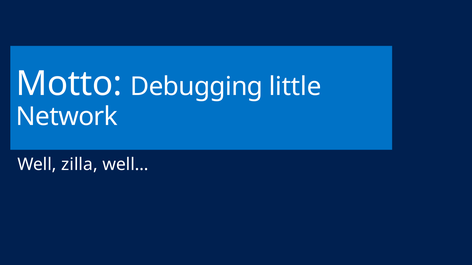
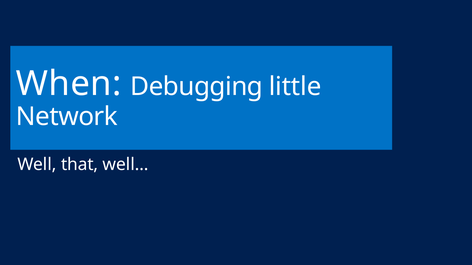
Motto: Motto -> When (69, 84)
zilla: zilla -> that (80, 165)
